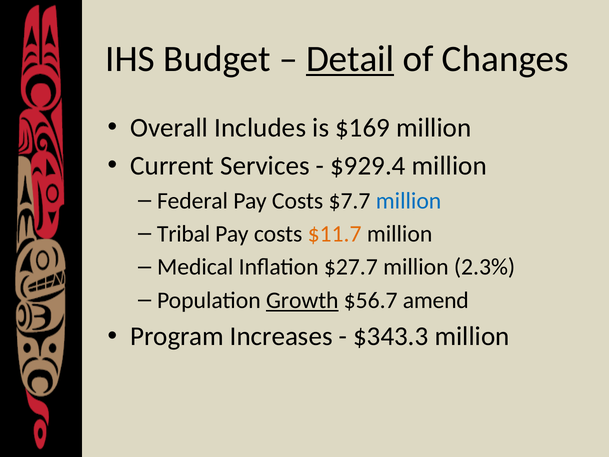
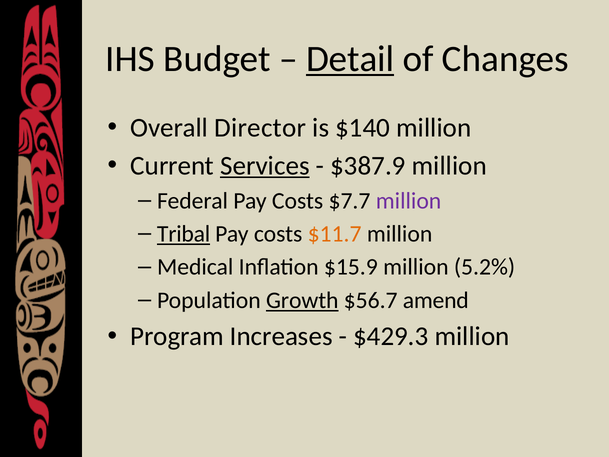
Includes: Includes -> Director (260, 128)
$169: $169 -> $140 (363, 128)
Services underline: none -> present (265, 166)
$929.4: $929.4 -> $387.9 (368, 166)
million colour: blue -> purple (409, 201)
Tribal underline: none -> present (184, 234)
$27.7: $27.7 -> $15.9 (351, 267)
2.3%: 2.3% -> 5.2% (485, 267)
$343.3: $343.3 -> $429.3 (391, 336)
